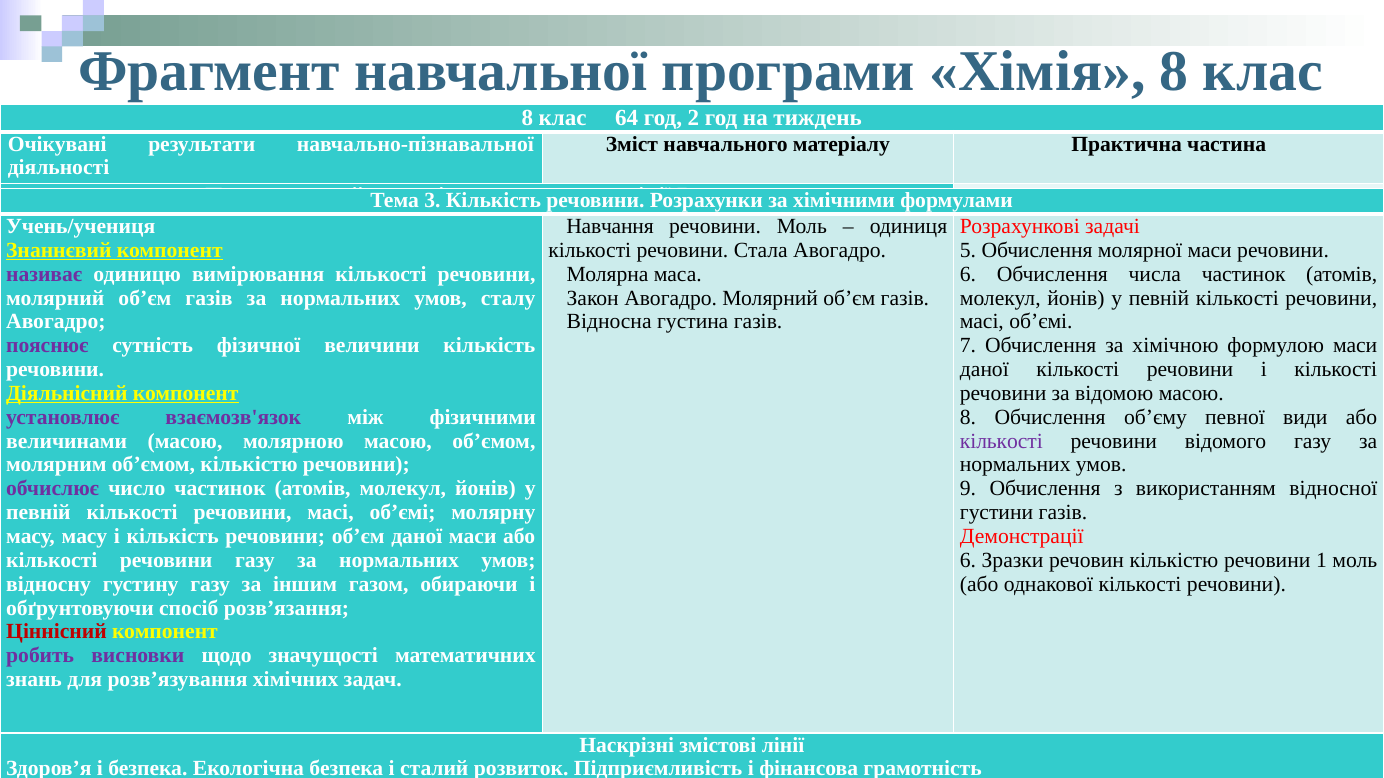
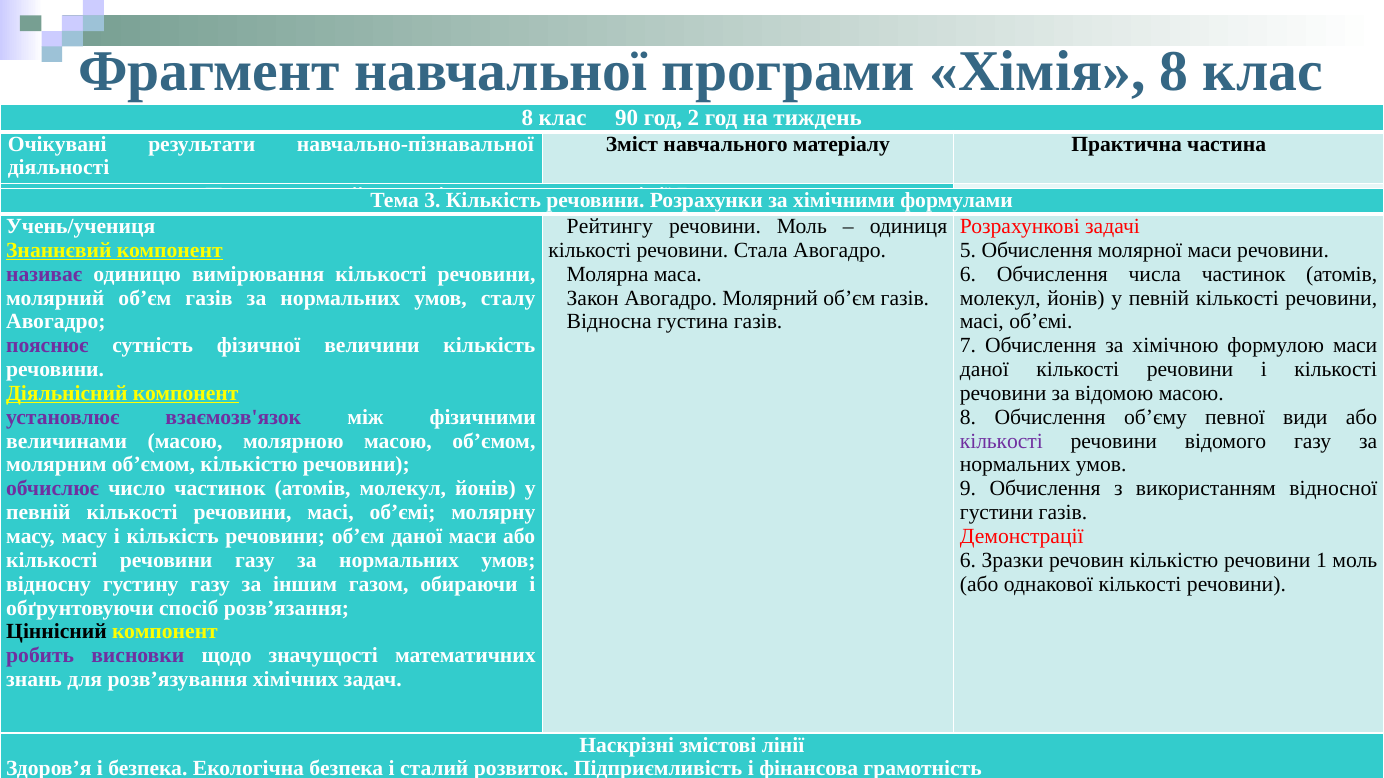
64: 64 -> 90 (627, 118)
Навчання: Навчання -> Рейтингу (610, 226)
Ціннісний colour: red -> black (57, 632)
